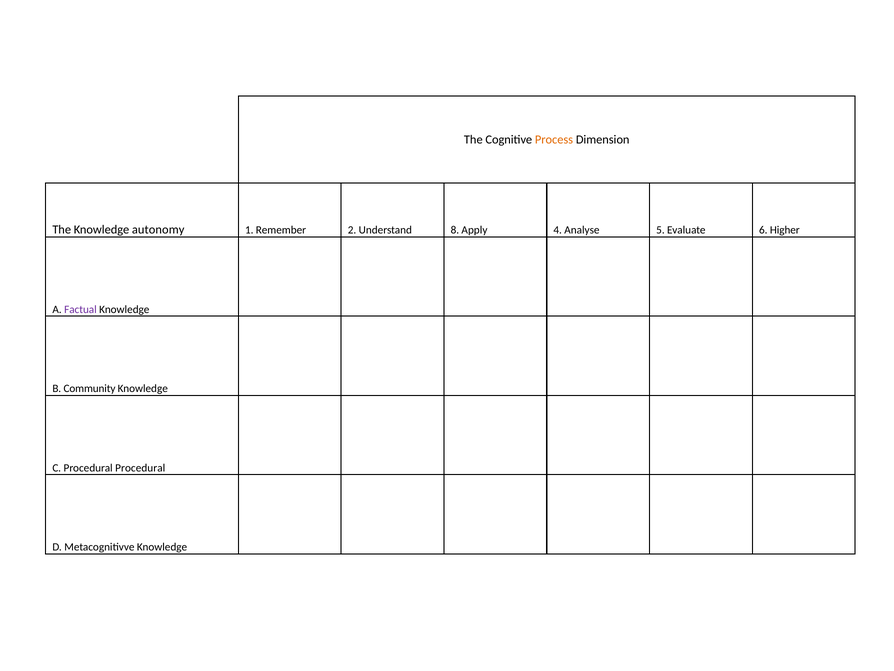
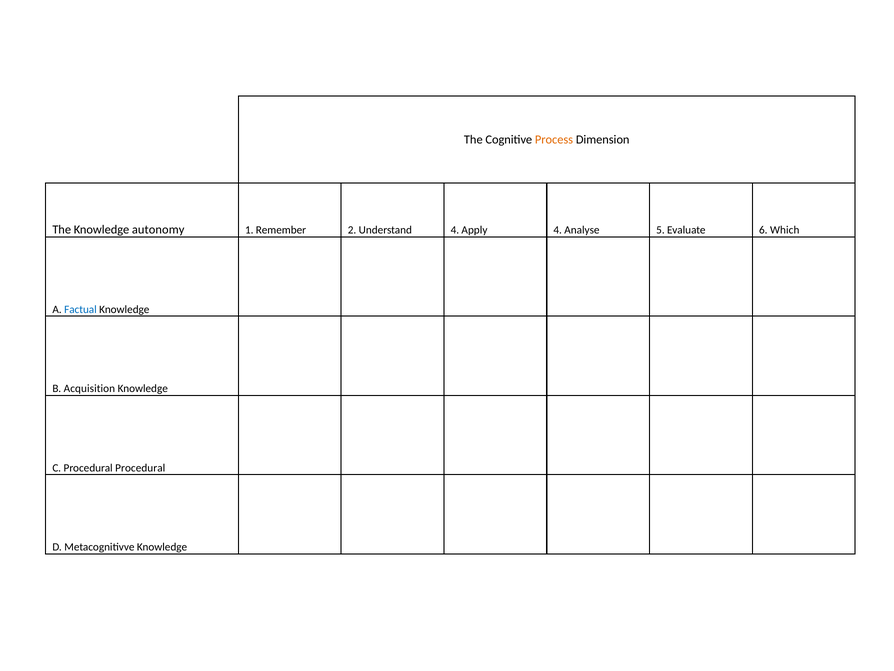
Understand 8: 8 -> 4 (455, 230)
Higher: Higher -> Which (785, 230)
Factual colour: purple -> blue (80, 309)
Community: Community -> Acquisition (89, 388)
